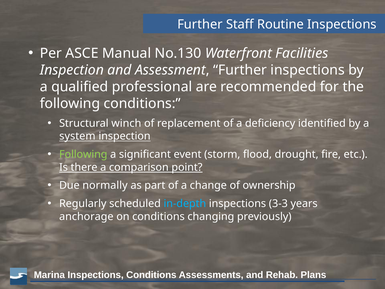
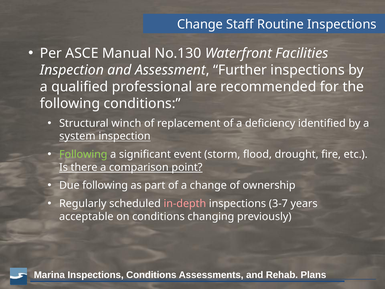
Further: Further -> Change (200, 24)
Due normally: normally -> following (105, 185)
in-depth colour: light blue -> pink (185, 203)
3-3: 3-3 -> 3-7 (278, 203)
anchorage: anchorage -> acceptable (86, 216)
